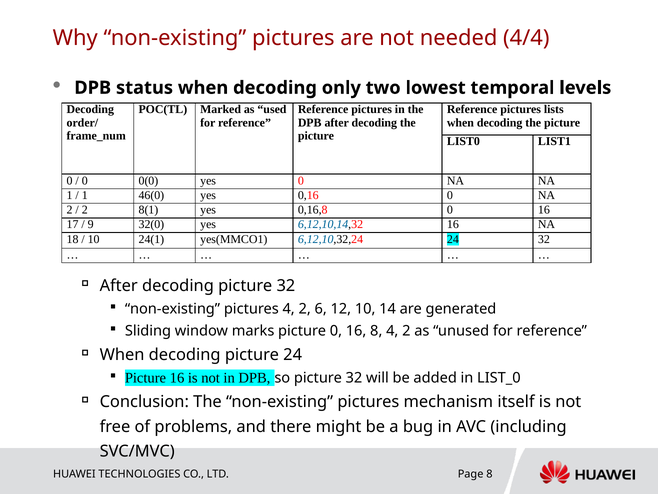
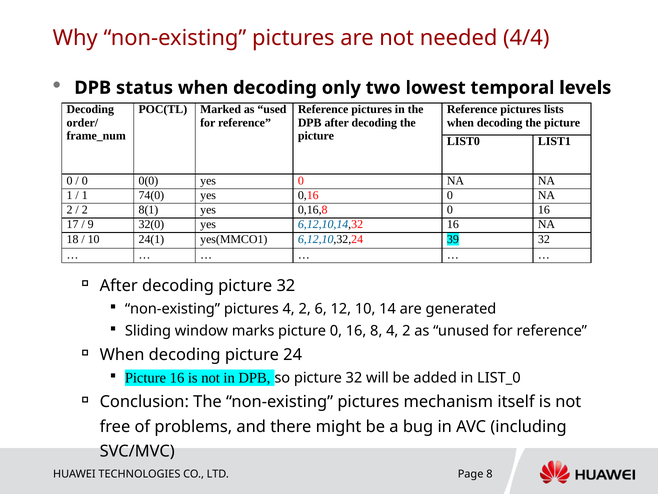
46(0: 46(0 -> 74(0 (151, 195)
6,12,10,32,24 24: 24 -> 39 (453, 239)
